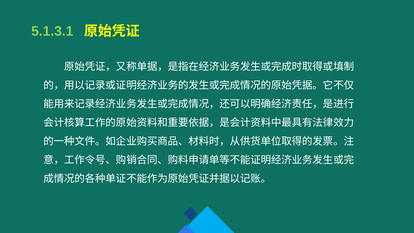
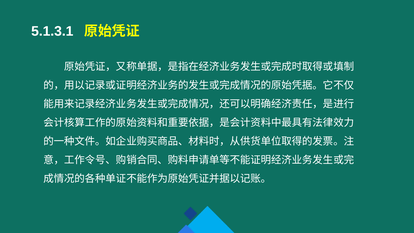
5.1.3.1 colour: light green -> white (52, 31)
